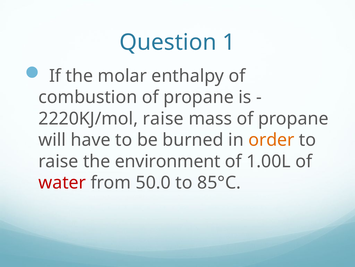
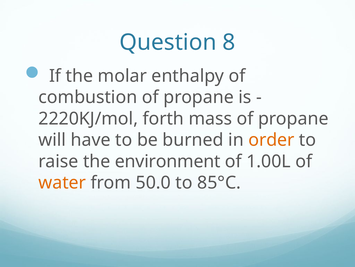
1: 1 -> 8 (229, 42)
raise: raise -> forth (163, 118)
water colour: red -> orange (62, 182)
